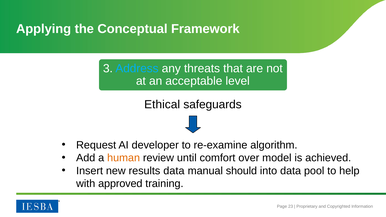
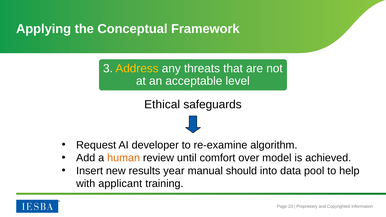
Address colour: light blue -> yellow (137, 68)
results data: data -> year (174, 171)
approved: approved -> applicant (120, 184)
